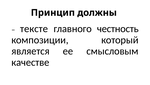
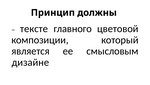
честность: честность -> цветовой (118, 29)
качестве: качестве -> дизайне (30, 62)
